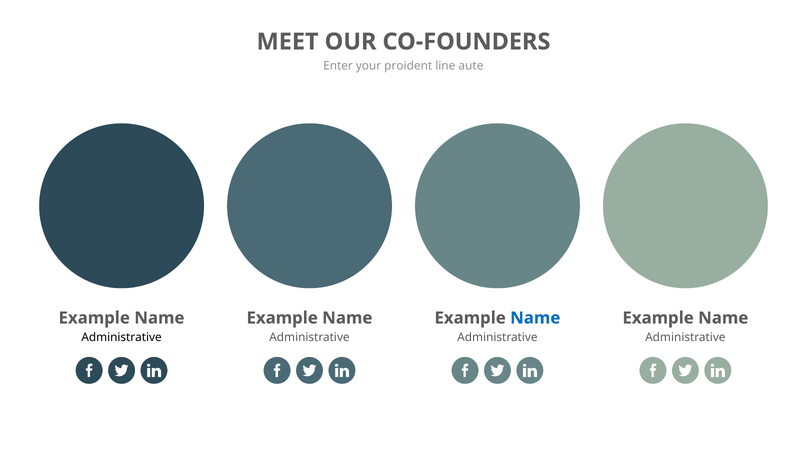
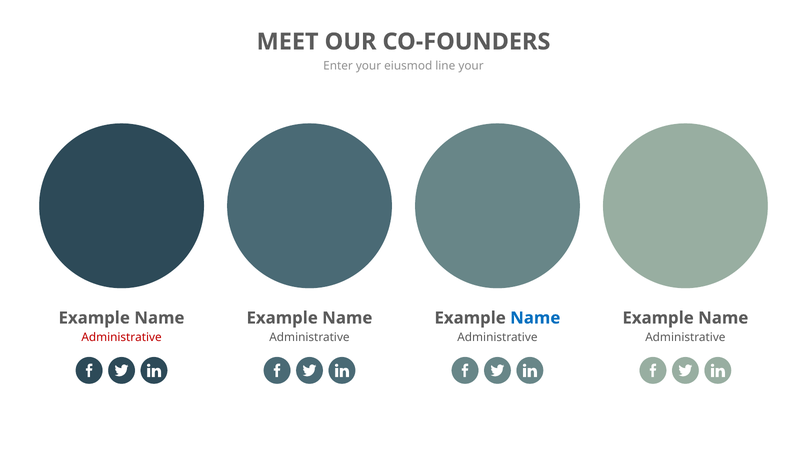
proident: proident -> eiusmod (408, 66)
line aute: aute -> your (471, 66)
Administrative colour: black -> red (122, 338)
